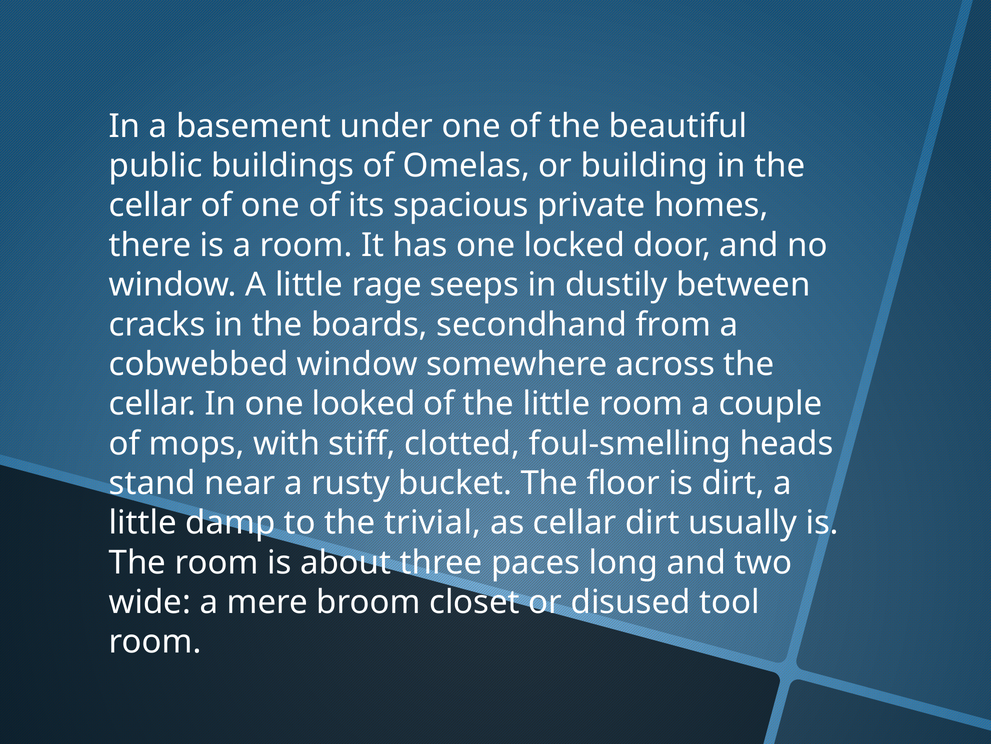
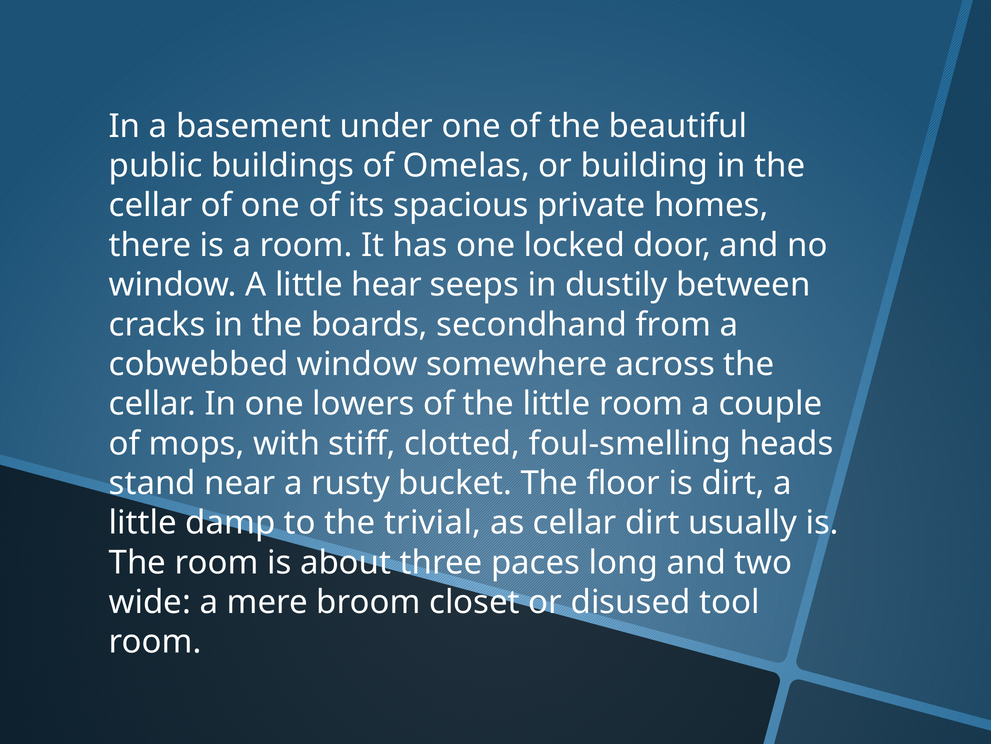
rage: rage -> hear (387, 285)
looked: looked -> lowers (364, 404)
